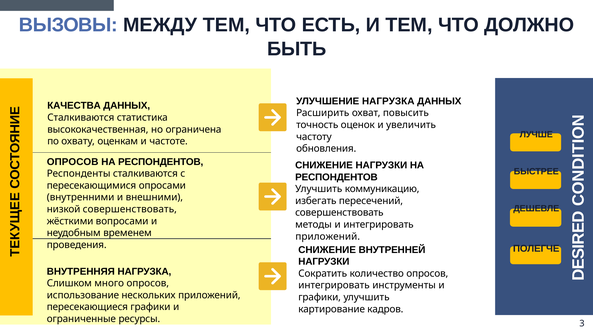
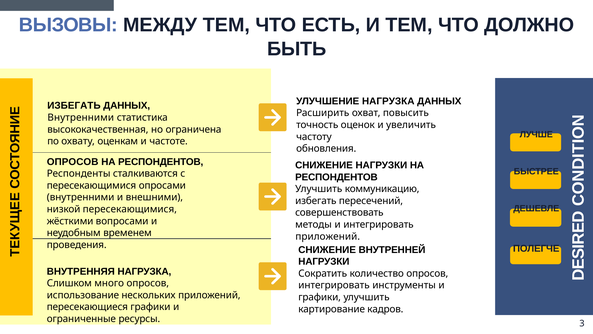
КАЧЕСТВА: КАЧЕСТВА -> ИЗБЕГАТЬ (74, 106)
Сталкиваются: Сталкиваются -> Внутренними (81, 118)
низкой совершенствовать: совершенствовать -> пересекающимися (130, 209)
